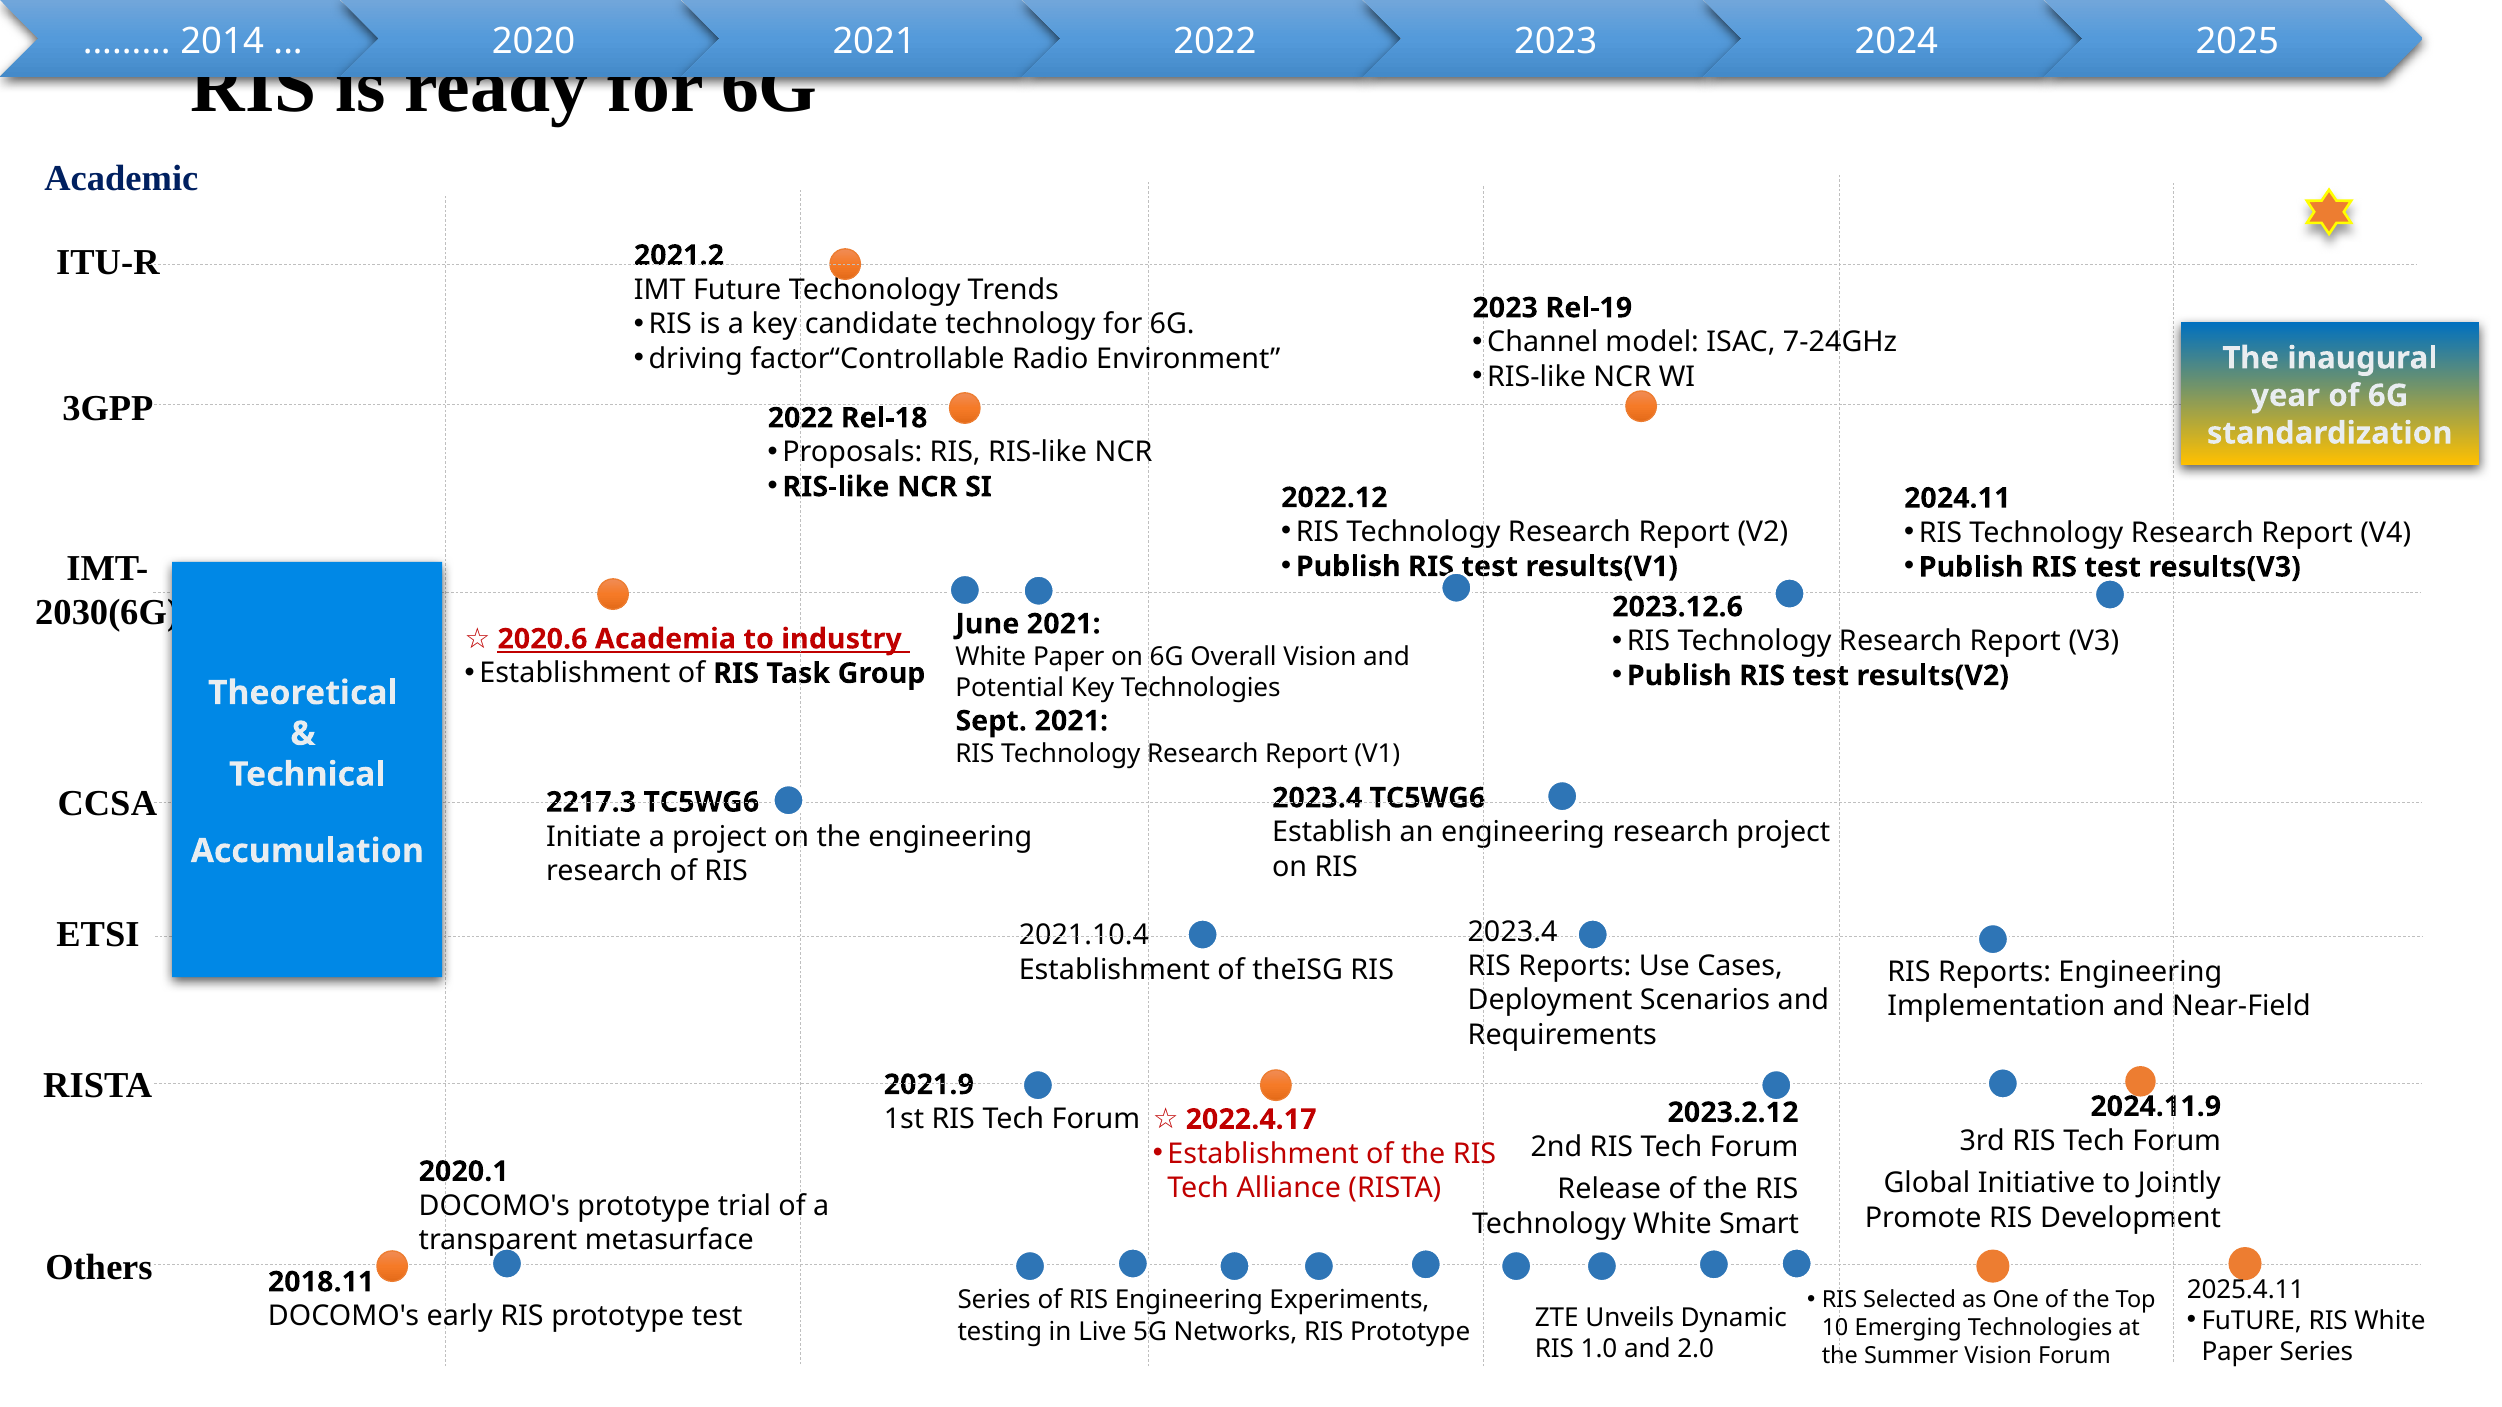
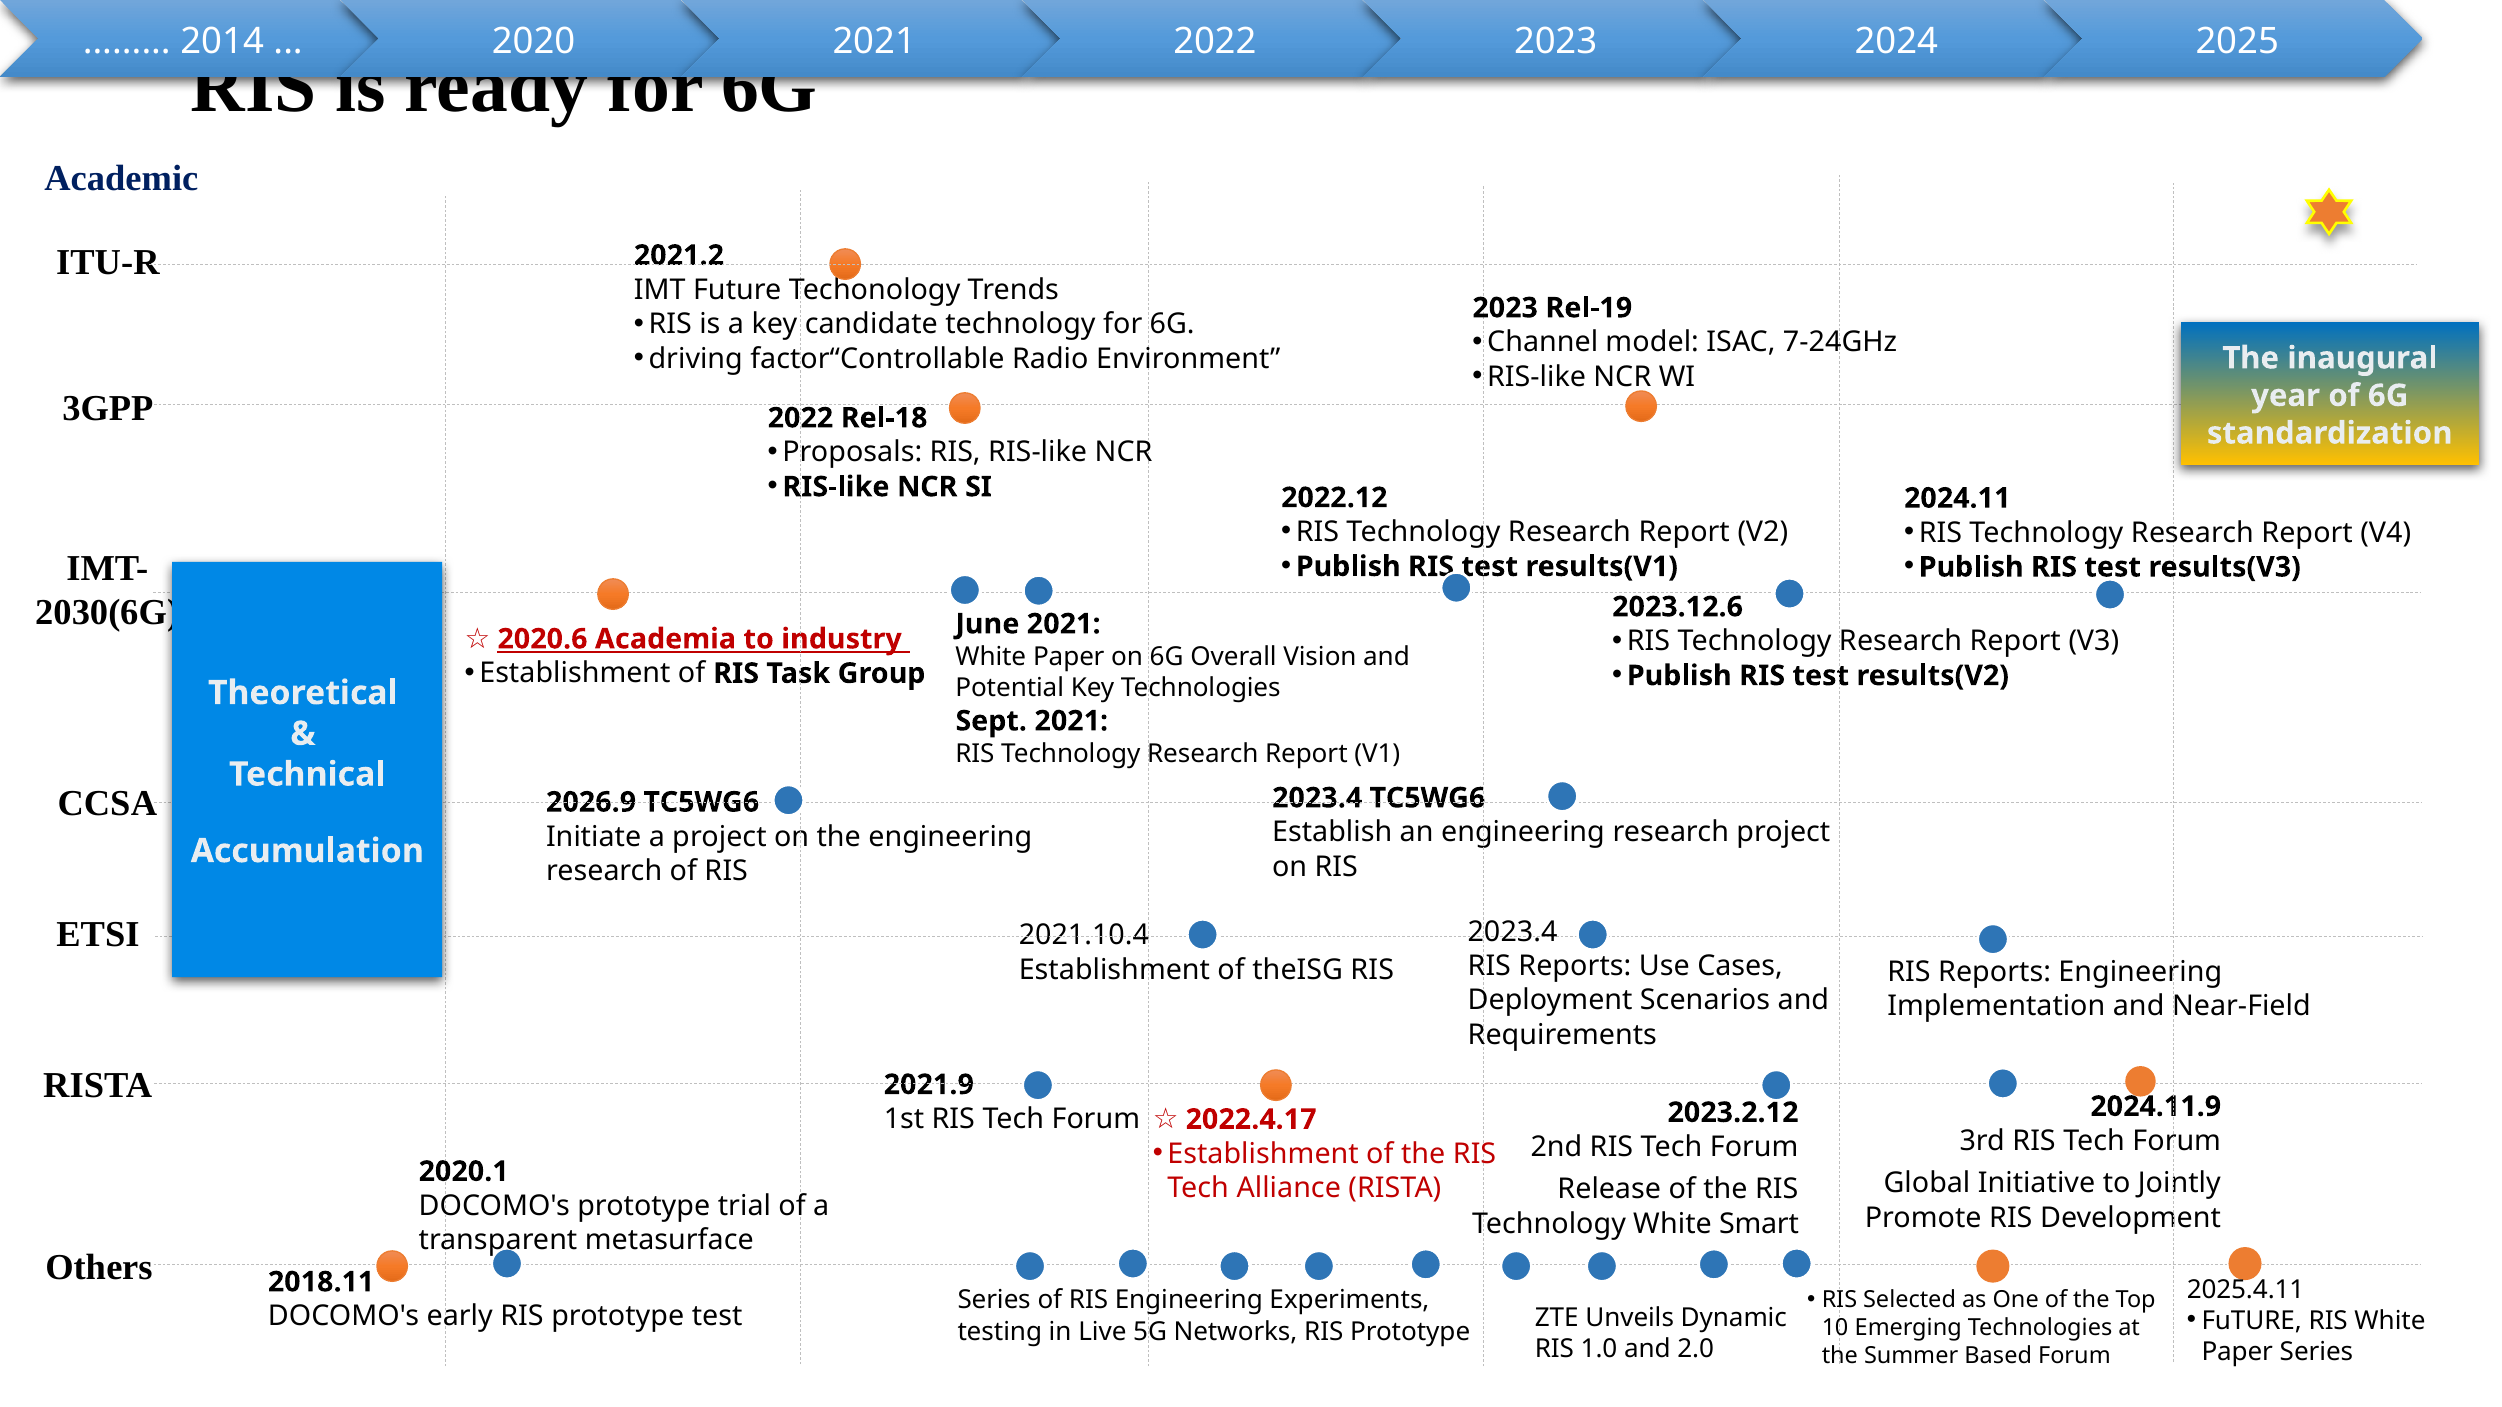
2217.3: 2217.3 -> 2026.9 (591, 802)
Summer Vision: Vision -> Based (1998, 1356)
